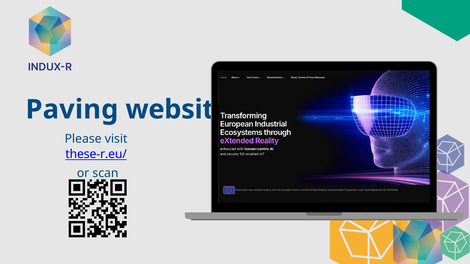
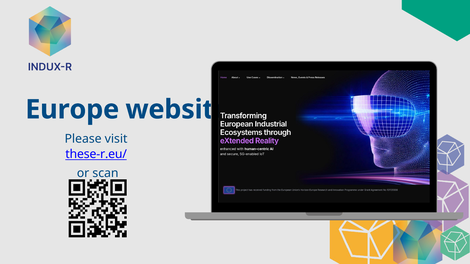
Paving: Paving -> Europe (72, 110)
